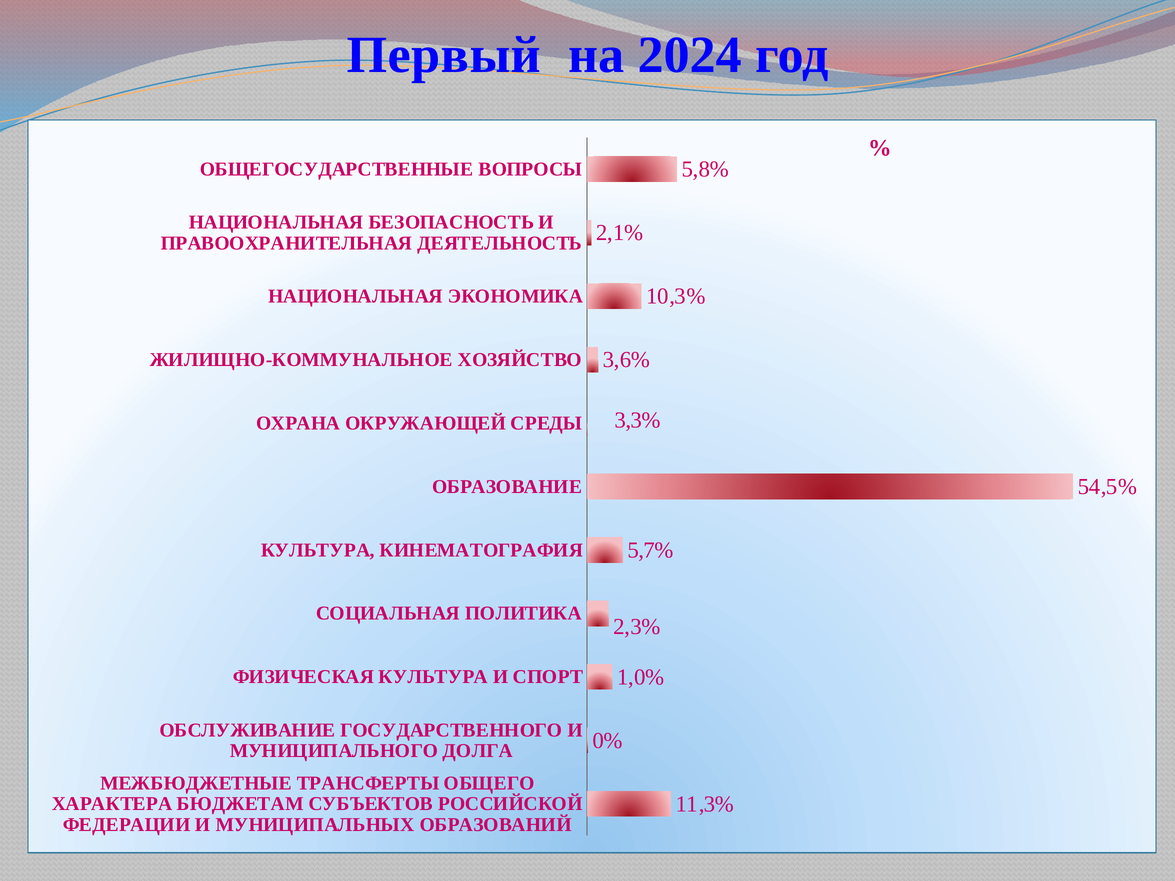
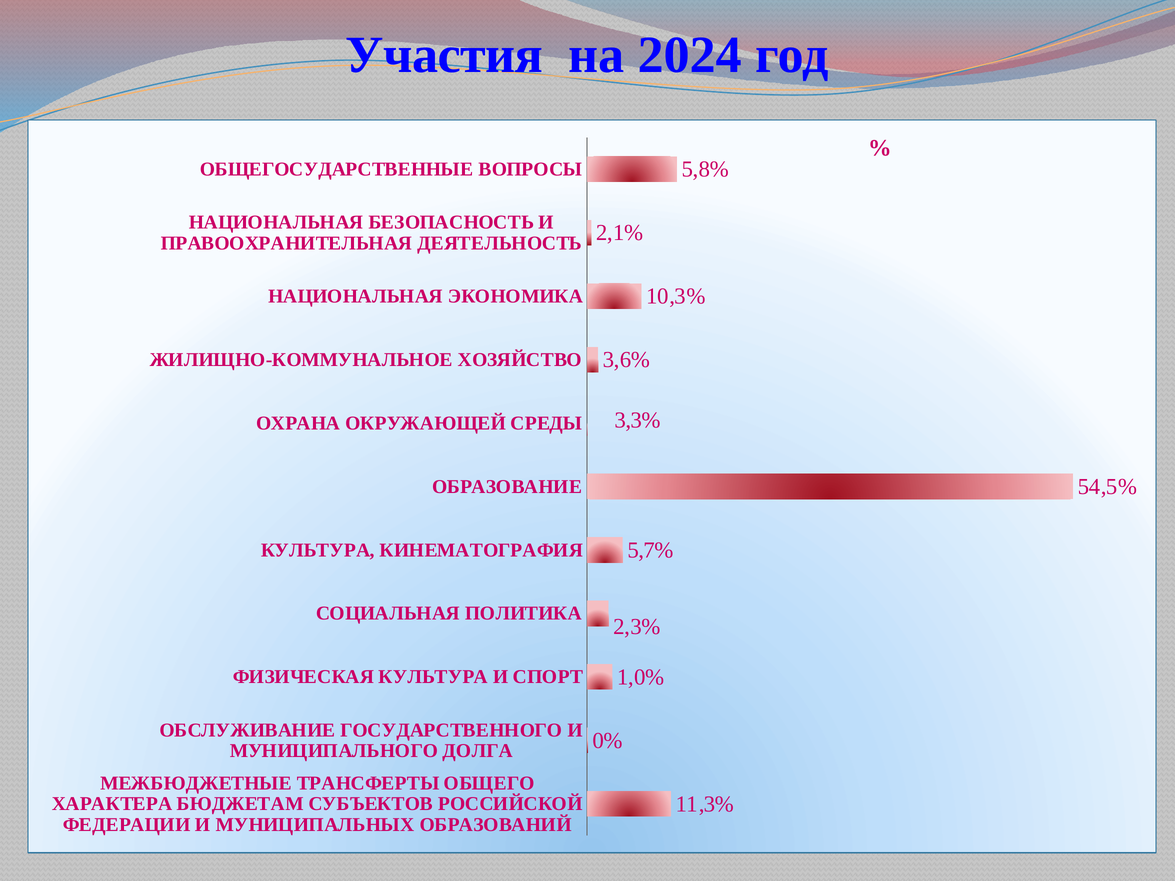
Первый: Первый -> Участия (444, 55)
